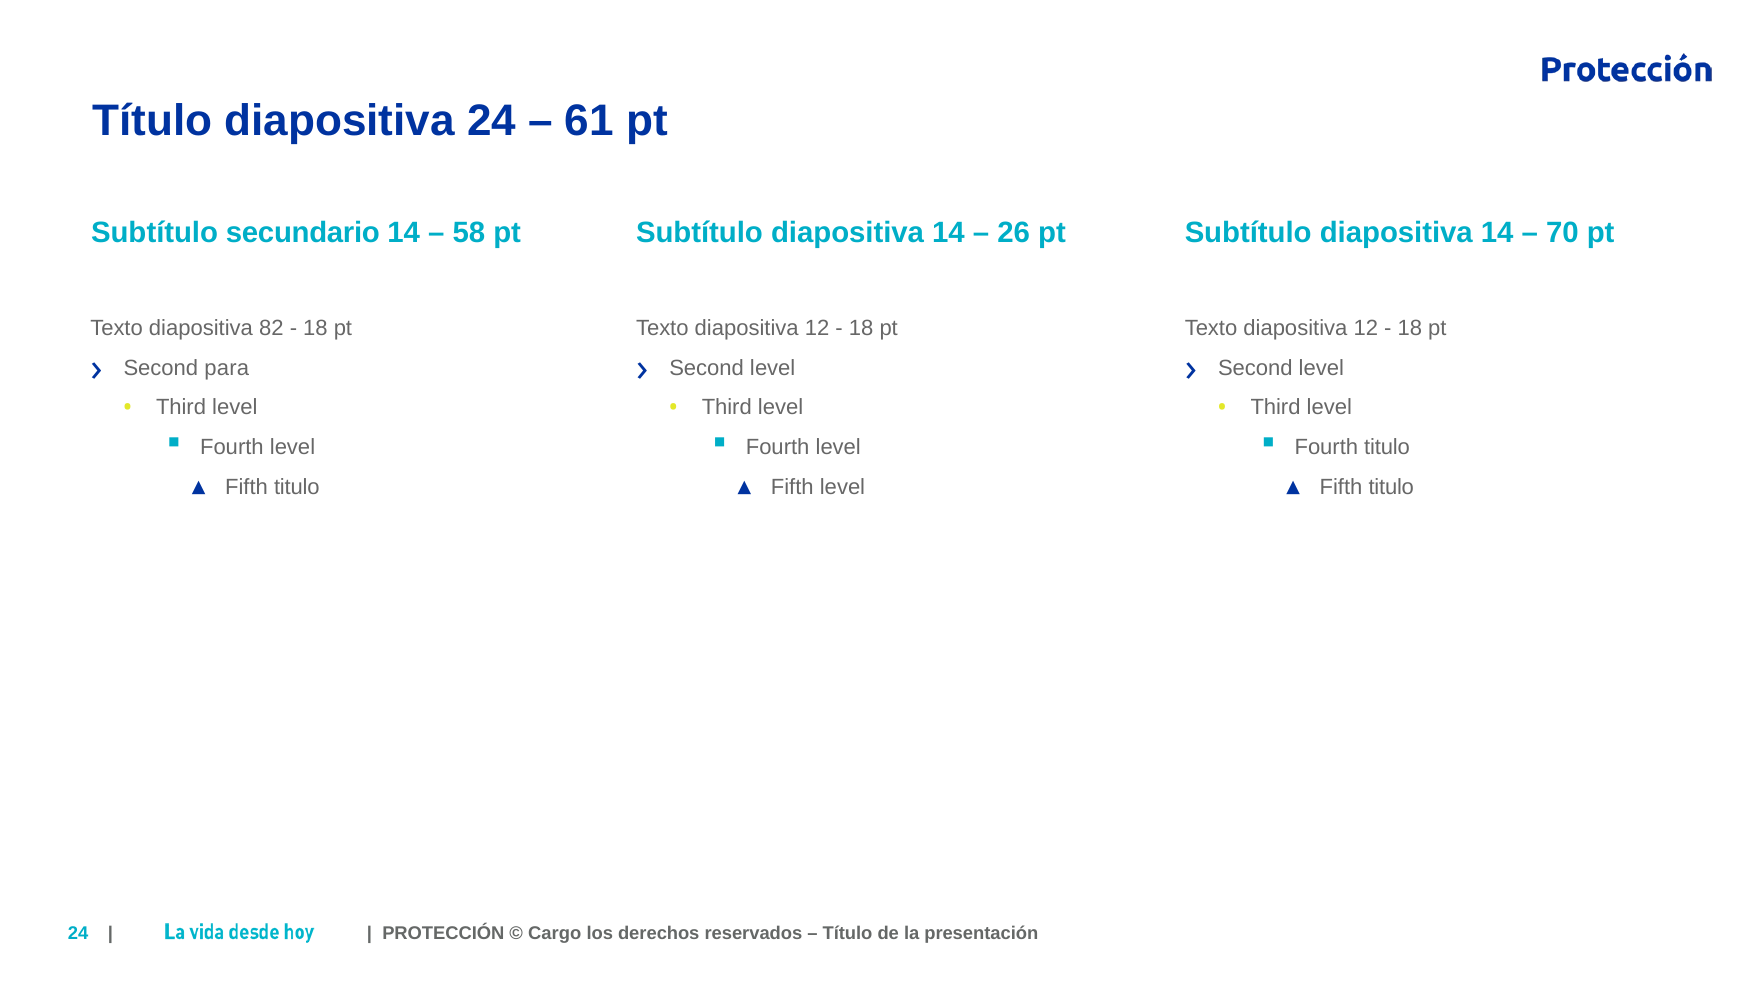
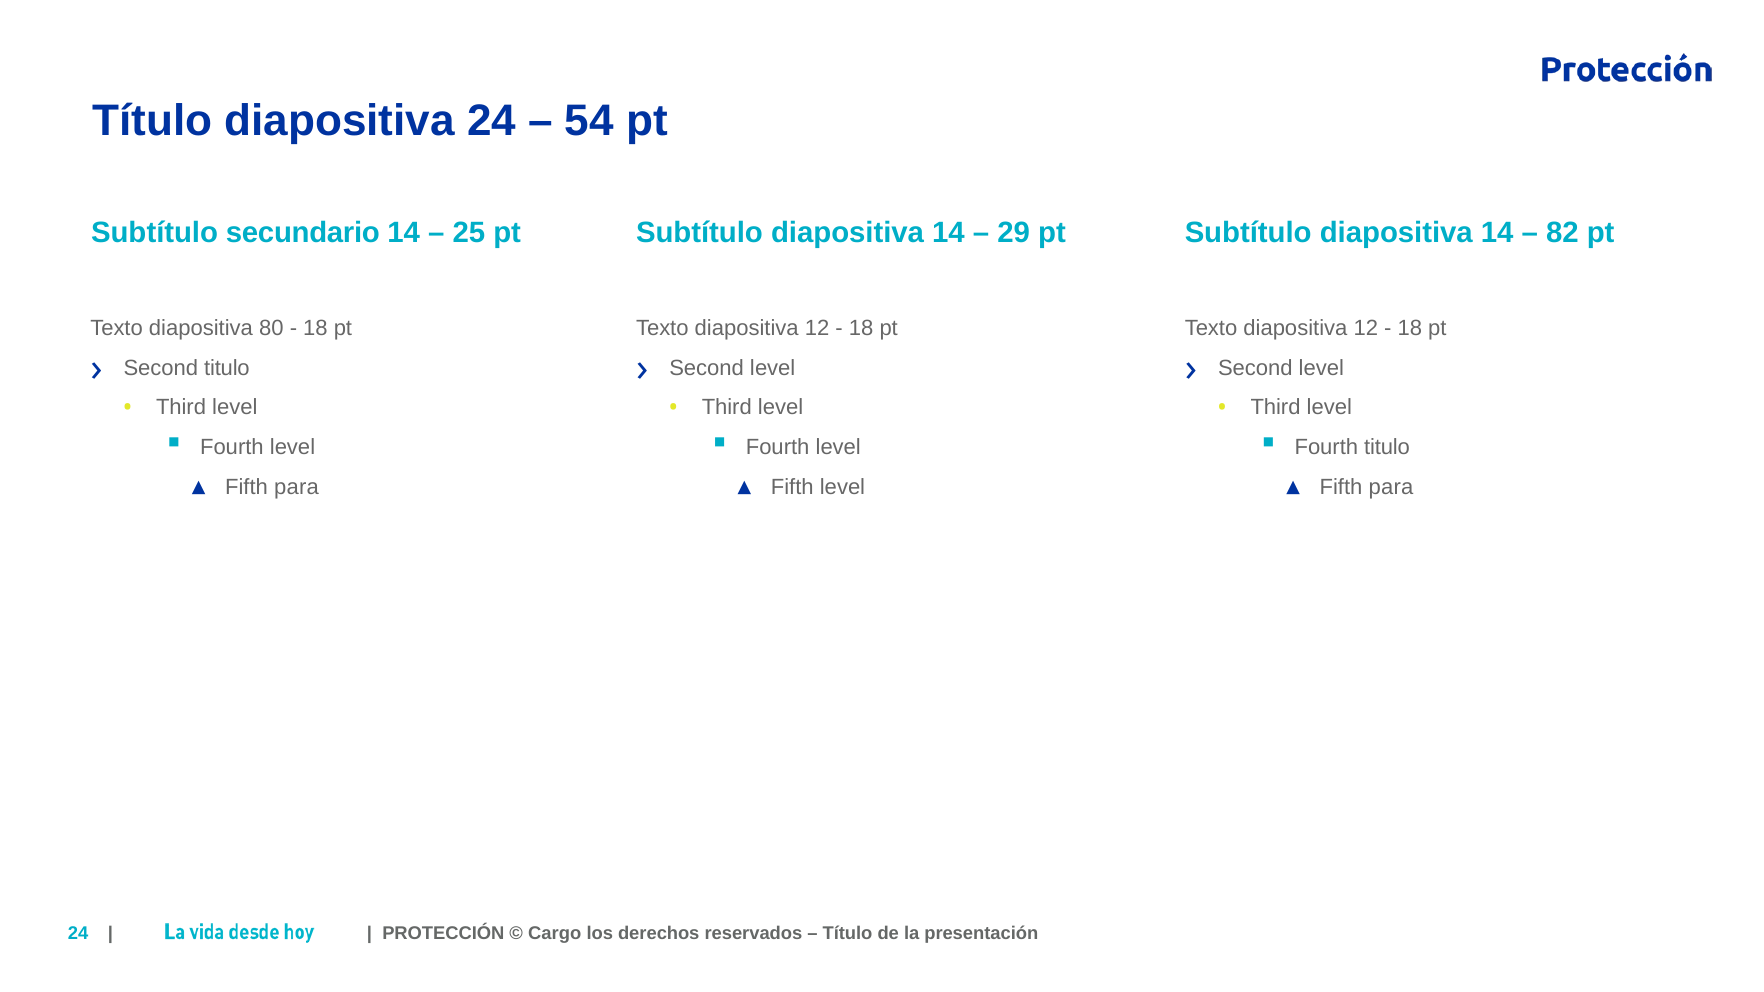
61: 61 -> 54 (590, 121)
58: 58 -> 25 (469, 233)
26: 26 -> 29 (1014, 233)
70: 70 -> 82 (1562, 233)
82: 82 -> 80 (271, 328)
Second para: para -> titulo (227, 368)
titulo: titulo -> para (297, 488)
titulo: titulo -> para (1391, 488)
